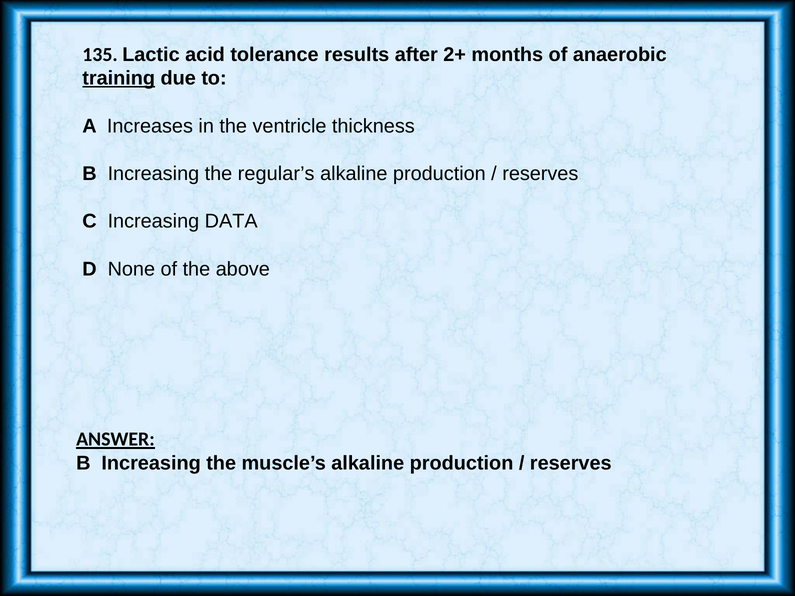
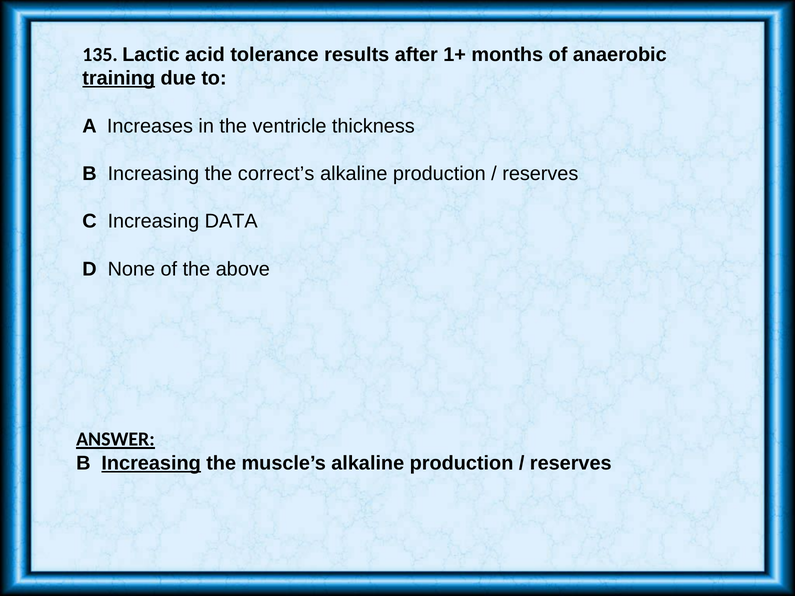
2+: 2+ -> 1+ (455, 54)
regular’s: regular’s -> correct’s (276, 174)
Increasing underline: none -> present (151, 463)
